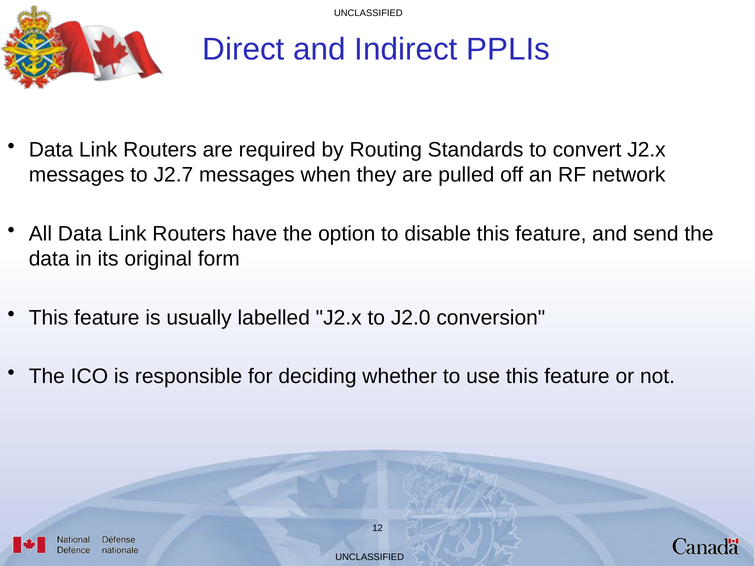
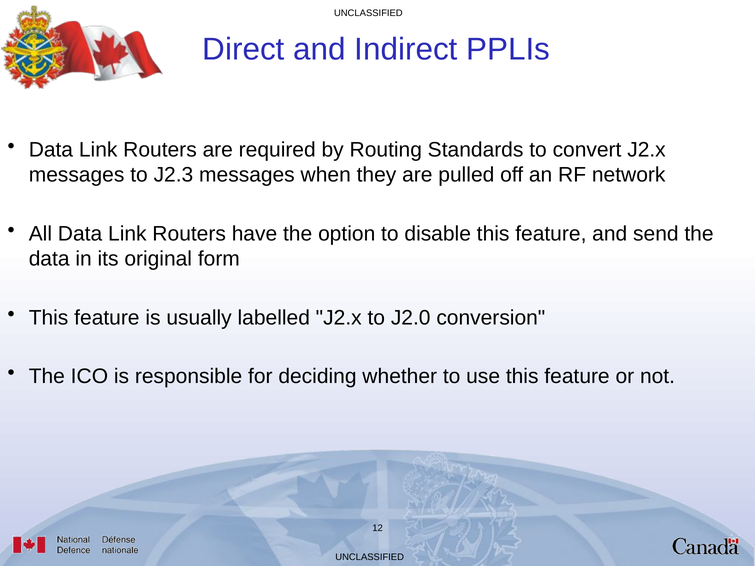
J2.7: J2.7 -> J2.3 (173, 175)
